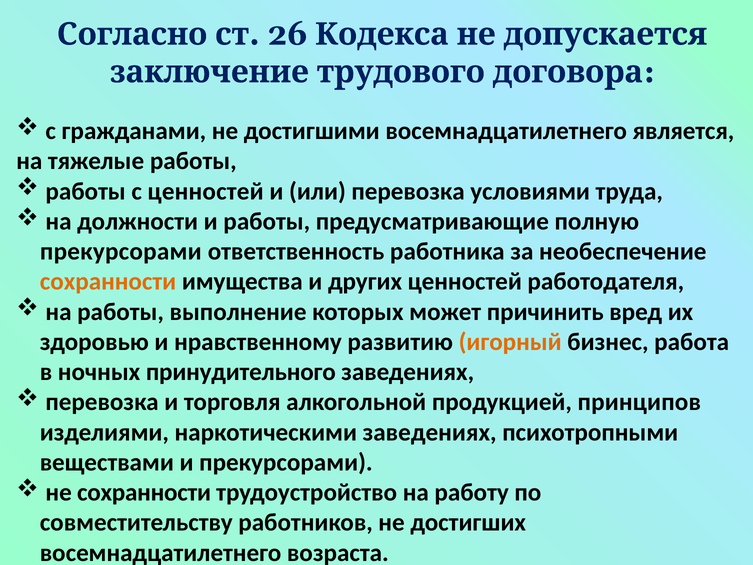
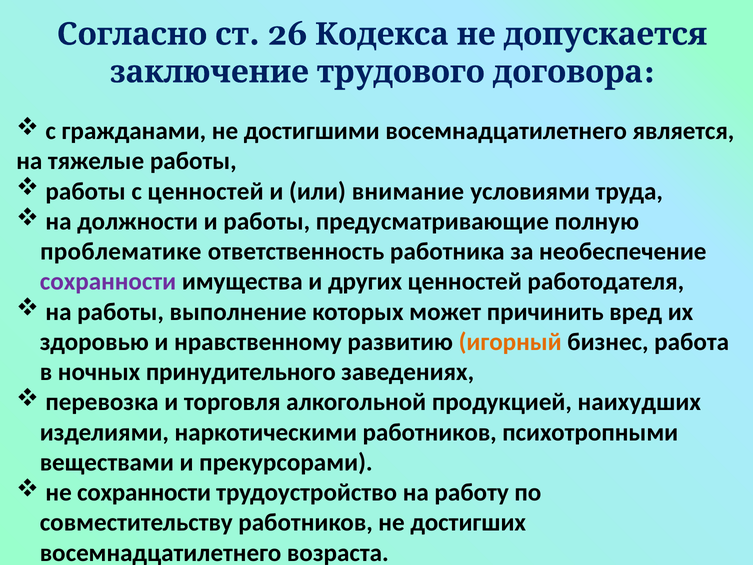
или перевозка: перевозка -> внимание (408, 191)
прекурсорами: прекурсорами -> проблематике (121, 251)
сохранности colour: orange -> purple (108, 282)
принципов: принципов -> наихудших (639, 402)
наркотическими заведениях: заведениях -> работников (430, 432)
